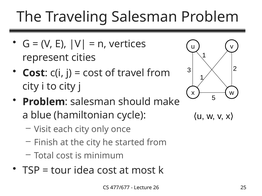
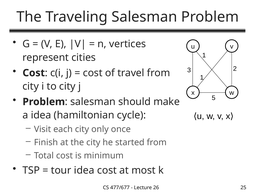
a blue: blue -> idea (41, 115)
